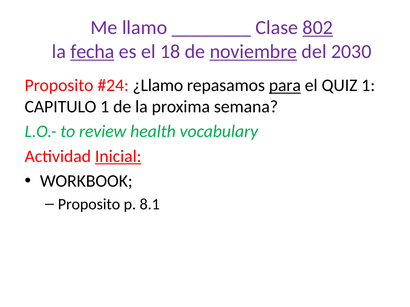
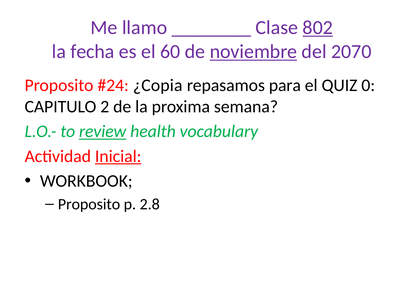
fecha underline: present -> none (92, 52)
18: 18 -> 60 (170, 52)
2030: 2030 -> 2070 (351, 52)
¿Llamo: ¿Llamo -> ¿Copia (158, 86)
para underline: present -> none (285, 86)
QUIZ 1: 1 -> 0 (368, 86)
CAPITULO 1: 1 -> 2 (105, 107)
review underline: none -> present (103, 132)
8.1: 8.1 -> 2.8 (150, 205)
